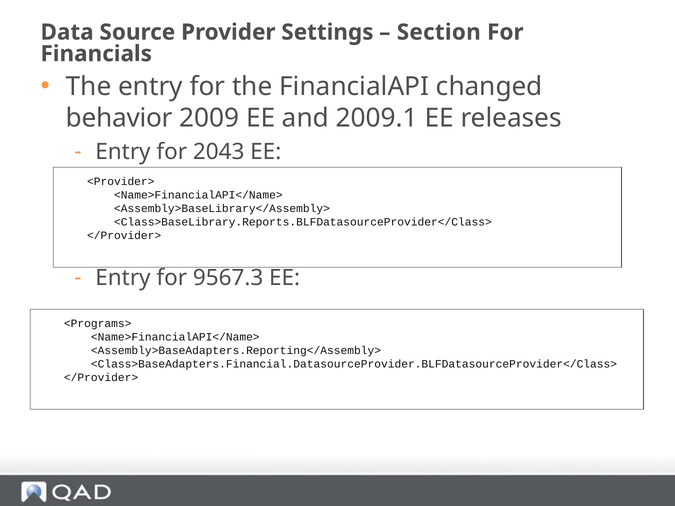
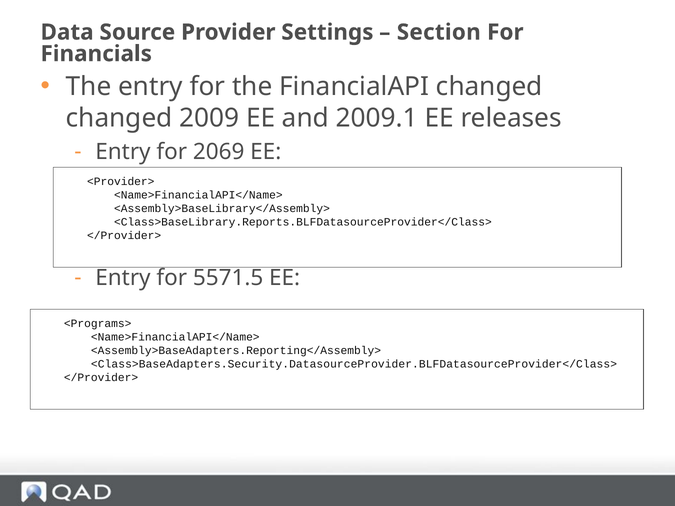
behavior: behavior -> changed (119, 118)
2043: 2043 -> 2069 (219, 152)
9567.3: 9567.3 -> 5571.5 (228, 278)
<Class>BaseAdapters.Financial.DatasourceProvider.BLFDatasourceProvider</Class>: <Class>BaseAdapters.Financial.DatasourceProvider.BLFDatasourceProvider</Class> -> <Class>BaseAdapters.Security.DatasourceProvider.BLFDatasourceProvider</Class> (354, 364)
